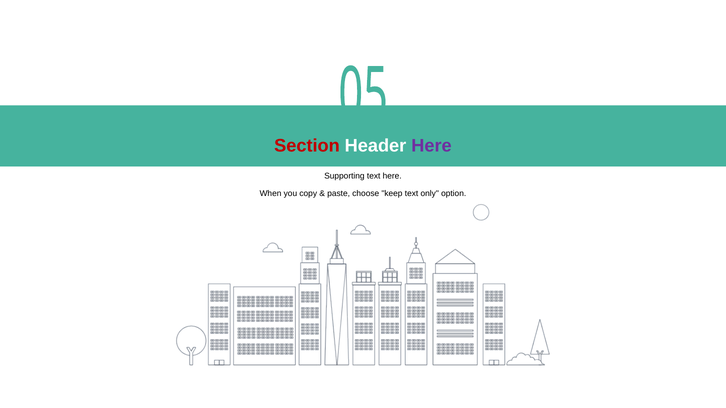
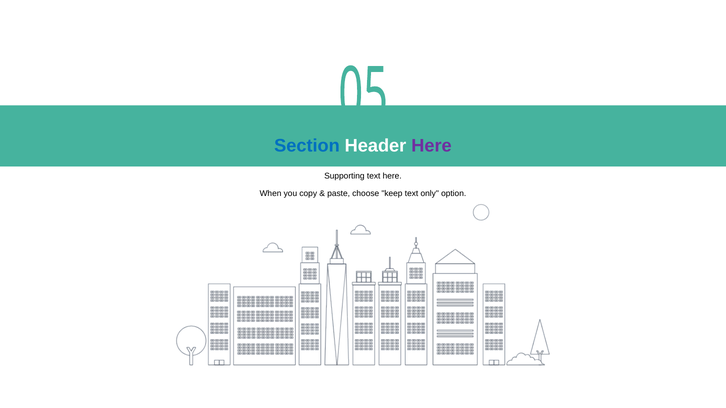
Section colour: red -> blue (307, 146)
